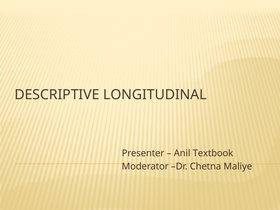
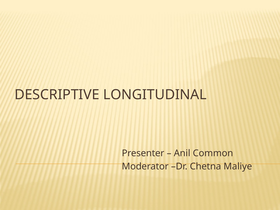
Textbook: Textbook -> Common (213, 153)
